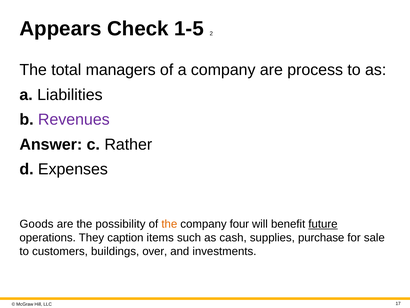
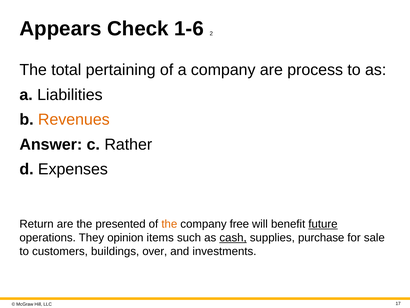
1-5: 1-5 -> 1-6 (189, 29)
managers: managers -> pertaining (121, 70)
Revenues colour: purple -> orange (74, 119)
Goods: Goods -> Return (37, 224)
possibility: possibility -> presented (121, 224)
four: four -> free (239, 224)
caption: caption -> opinion (125, 237)
cash underline: none -> present (233, 237)
